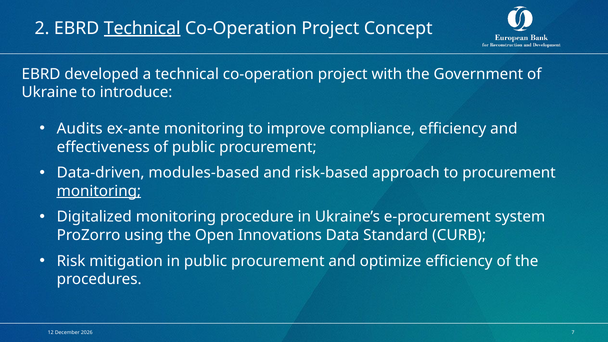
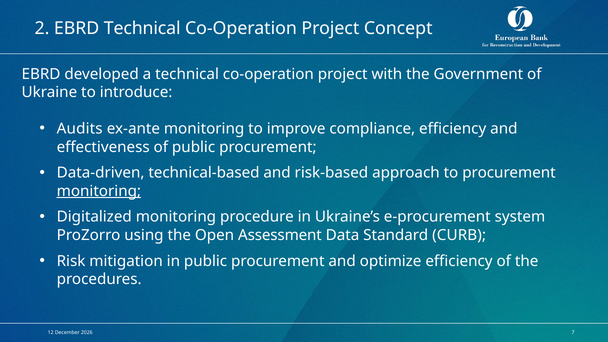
Technical underline: present -> none (142, 28)
modules-based: modules-based -> technical-based (204, 173)
Innovations: Innovations -> Assessment (280, 235)
